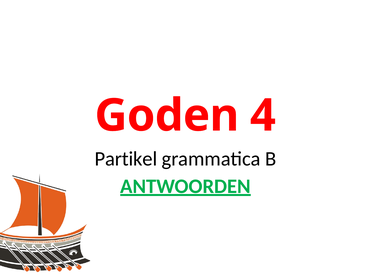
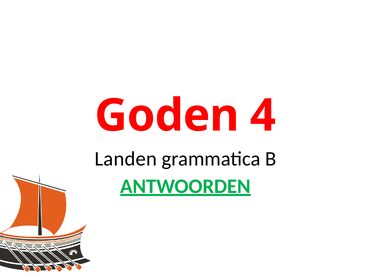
Partikel: Partikel -> Landen (126, 159)
